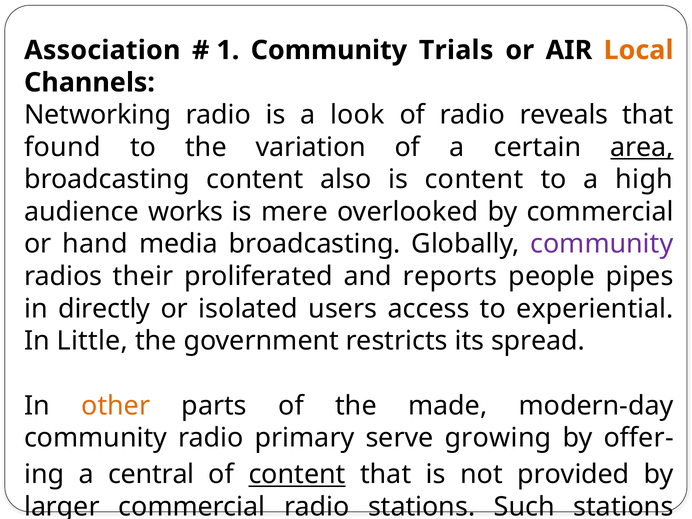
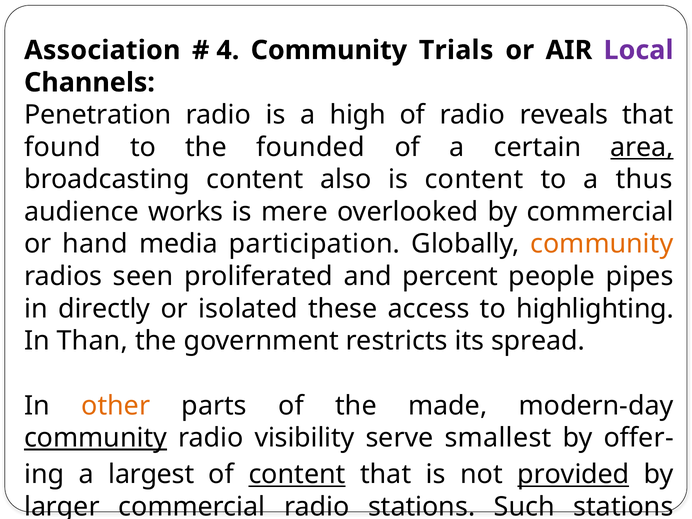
1: 1 -> 4 (228, 50)
Local colour: orange -> purple (638, 50)
Networking: Networking -> Penetration (98, 115)
look: look -> high (358, 115)
variation: variation -> founded (311, 147)
high: high -> thus (644, 179)
media broadcasting: broadcasting -> participation (315, 244)
community colour: purple -> orange (602, 244)
their: their -> seen (143, 276)
reports: reports -> percent (450, 276)
users: users -> these (343, 309)
experiential: experiential -> highlighting (595, 309)
Little: Little -> Than (92, 341)
community underline: none -> present (96, 438)
primary: primary -> visibility (305, 438)
growing: growing -> smallest (498, 438)
central: central -> largest (151, 475)
provided underline: none -> present (573, 475)
